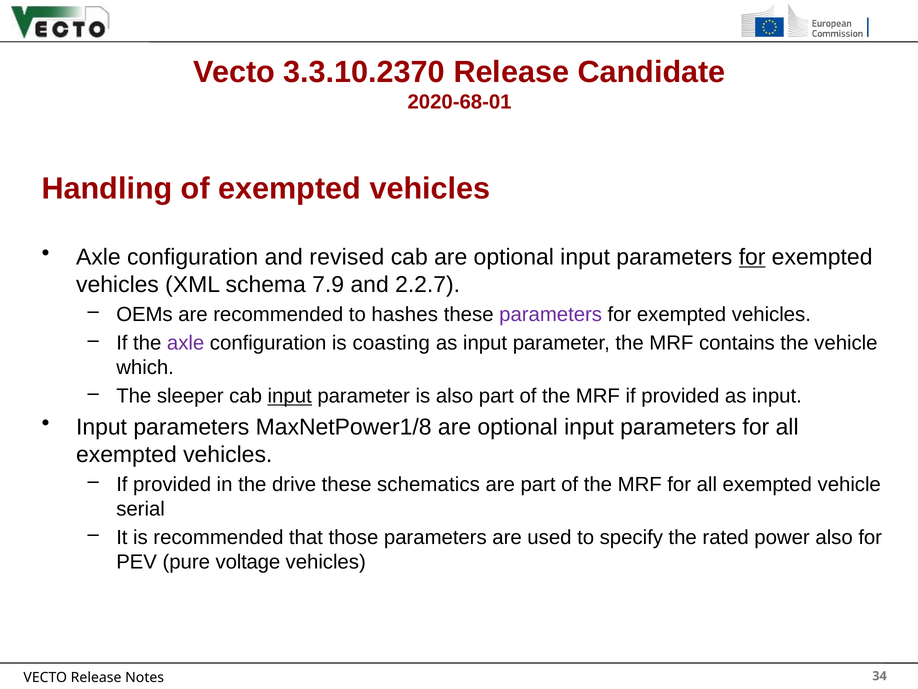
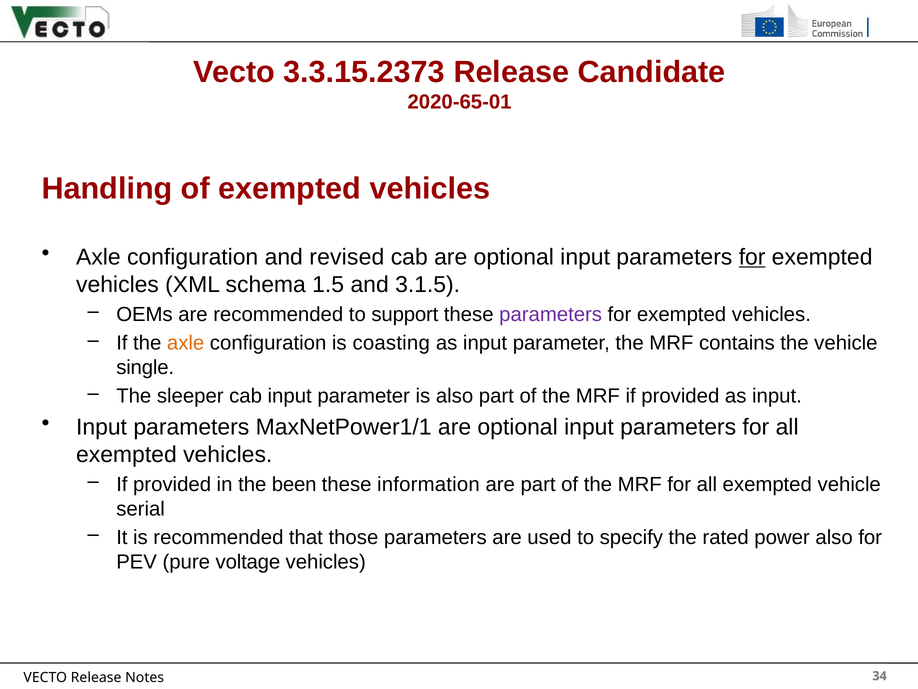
3.3.10.2370: 3.3.10.2370 -> 3.3.15.2373 (364, 72)
2020-68-01: 2020-68-01 -> 2020-65-01 (460, 102)
7.9: 7.9 -> 1.5 (328, 284)
2.2.7: 2.2.7 -> 3.1.5 (428, 284)
hashes: hashes -> support (405, 314)
axle colour: purple -> orange (186, 343)
which: which -> single (145, 367)
input underline: present -> none (290, 396)
MaxNetPower1/8: MaxNetPower1/8 -> MaxNetPower1/1 (344, 427)
drive: drive -> been (294, 484)
schematics: schematics -> information (428, 484)
